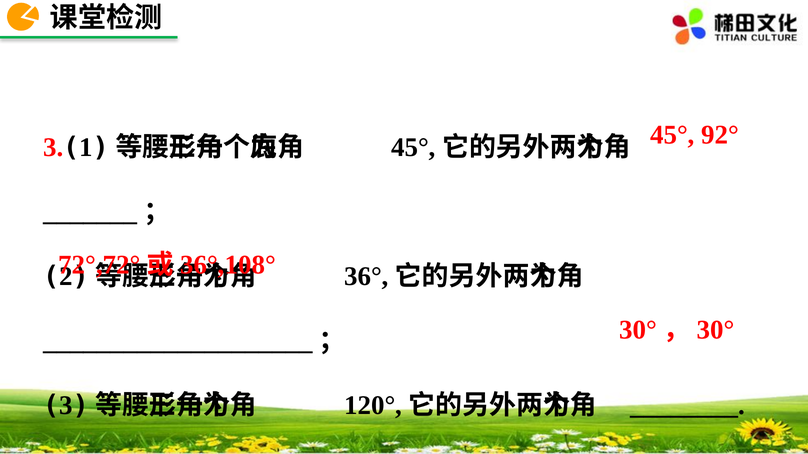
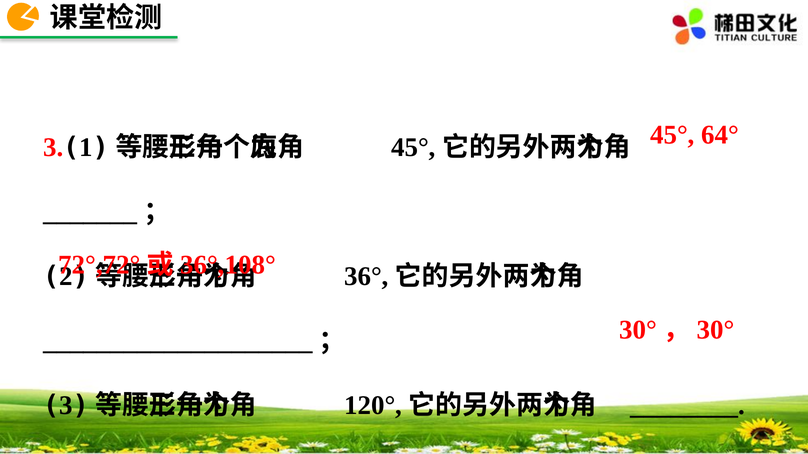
92°: 92° -> 64° (720, 135)
